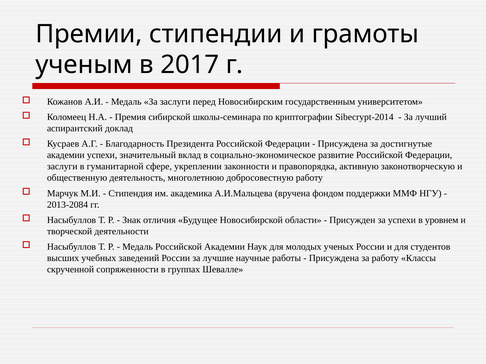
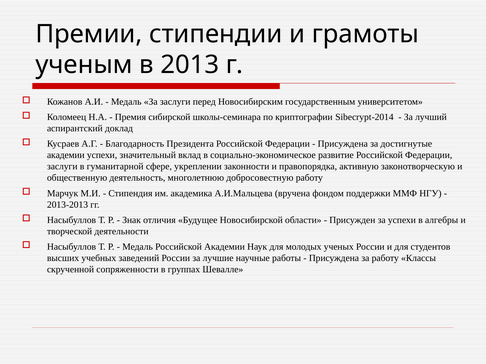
2017: 2017 -> 2013 (190, 65)
2013-2084: 2013-2084 -> 2013-2013 (68, 205)
уровнем: уровнем -> алгебры (442, 220)
